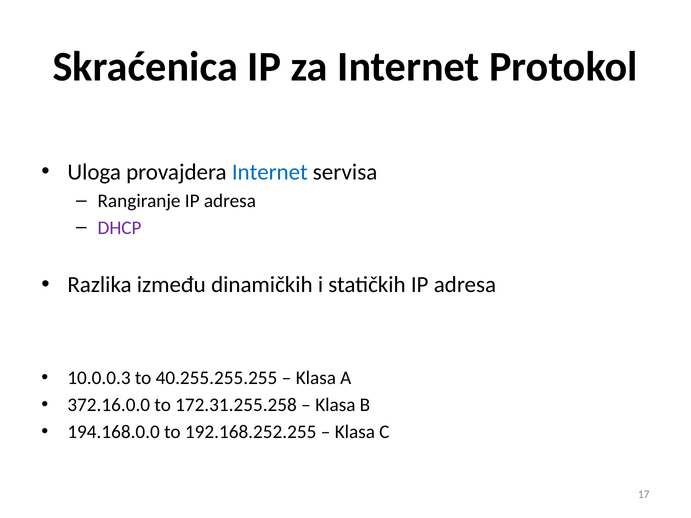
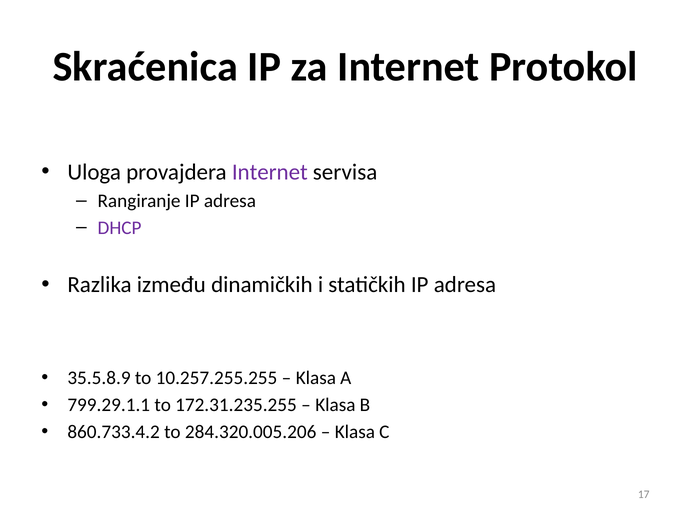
Internet colour: blue -> purple (270, 172)
10.0.0.3: 10.0.0.3 -> 35.5.8.9 (99, 378)
40.255.255.255: 40.255.255.255 -> 10.257.255.255 (216, 378)
372.16.0.0: 372.16.0.0 -> 799.29.1.1 (109, 405)
172.31.255.258: 172.31.255.258 -> 172.31.235.255 (236, 405)
194.168.0.0: 194.168.0.0 -> 860.733.4.2 (114, 432)
192.168.252.255: 192.168.252.255 -> 284.320.005.206 (251, 432)
